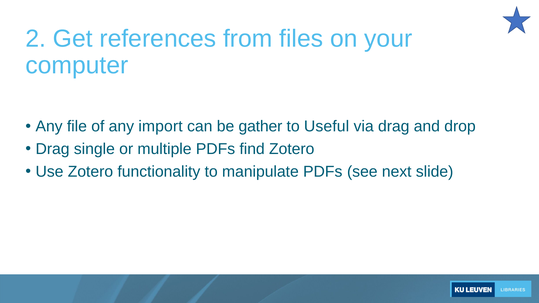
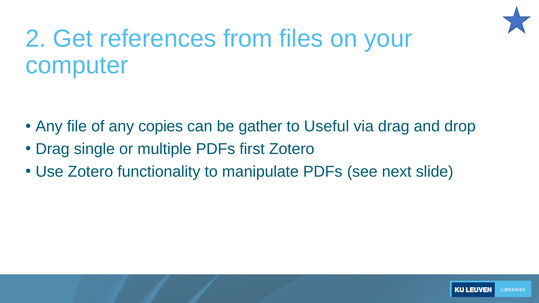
import: import -> copies (161, 127)
find: find -> first (252, 149)
